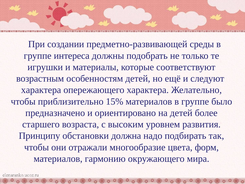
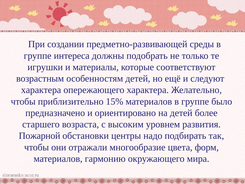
Принципу: Принципу -> Пожарной (39, 136)
должна: должна -> центры (126, 136)
